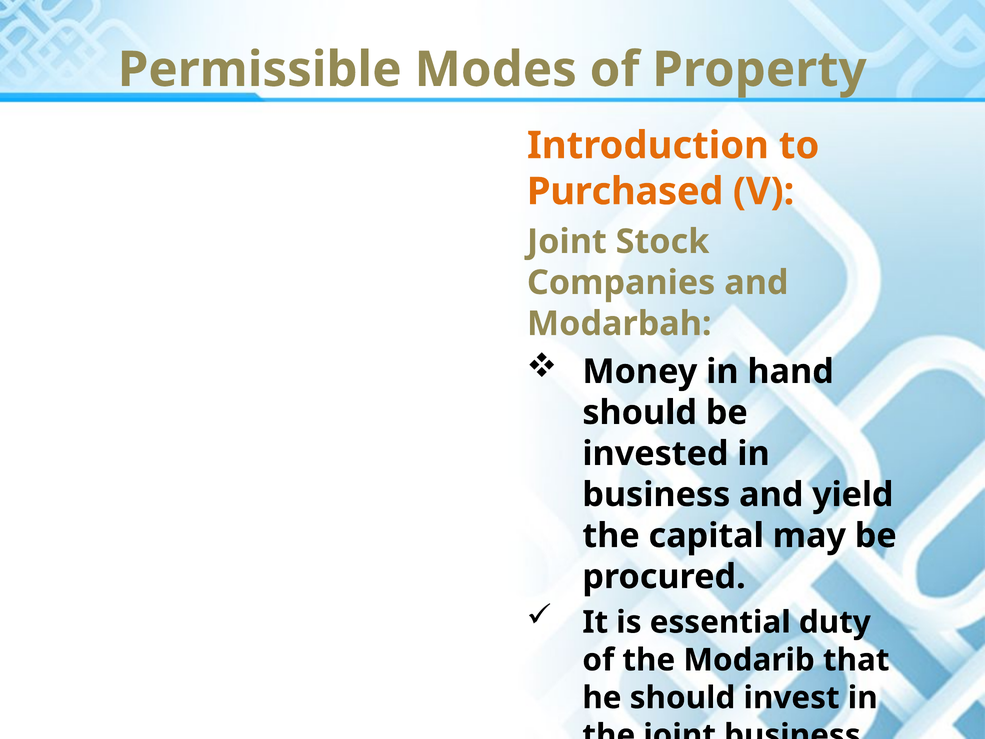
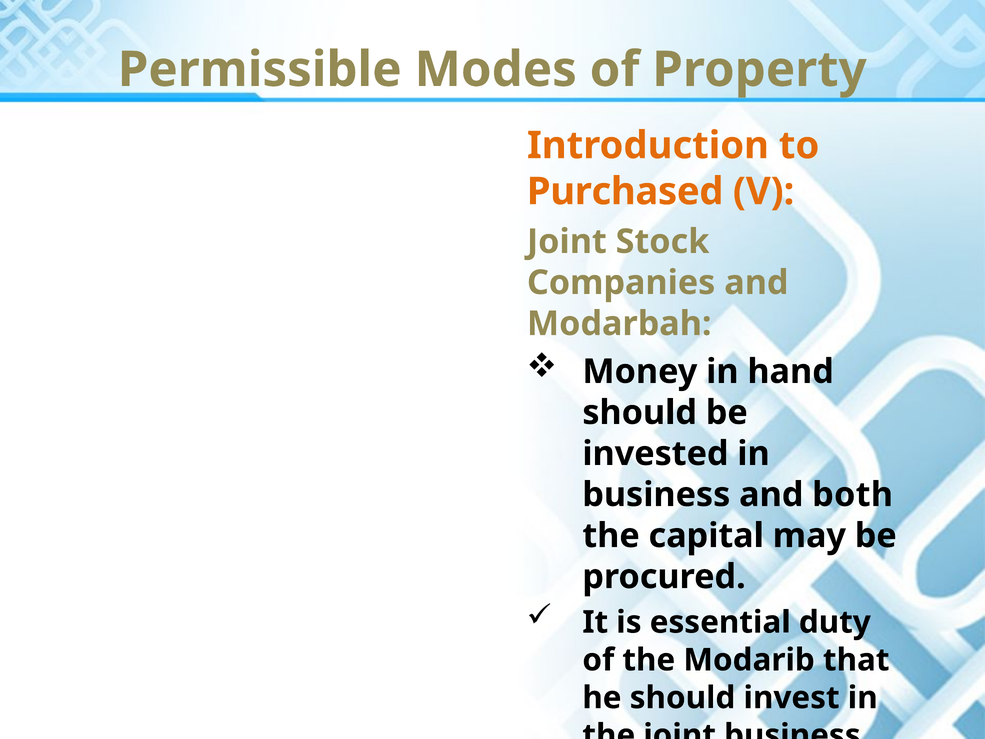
yield: yield -> both (853, 495)
